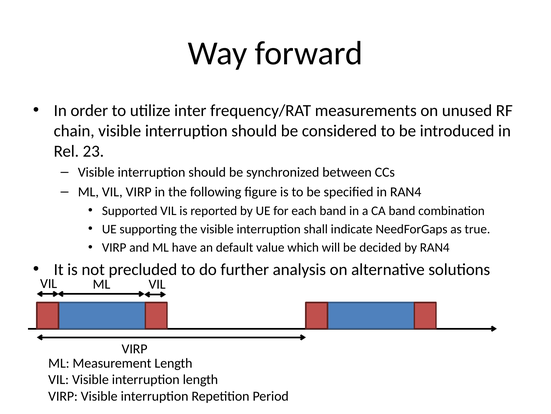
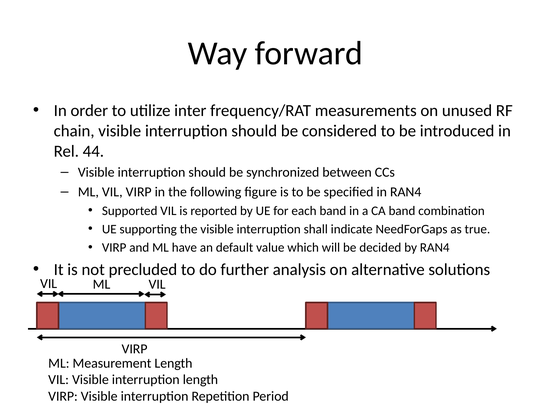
23: 23 -> 44 (93, 151)
